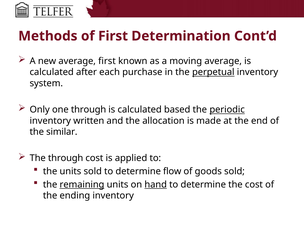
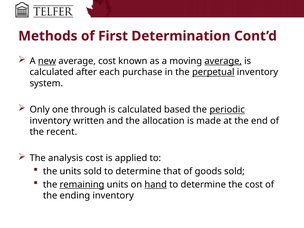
new underline: none -> present (47, 61)
average first: first -> cost (107, 61)
average underline: none -> present (223, 61)
similar: similar -> recent (62, 132)
The through: through -> analysis (66, 158)
flow: flow -> that (172, 171)
